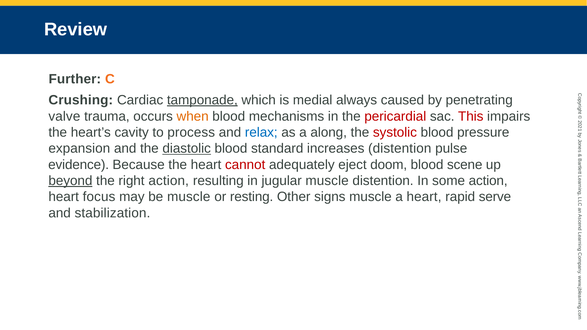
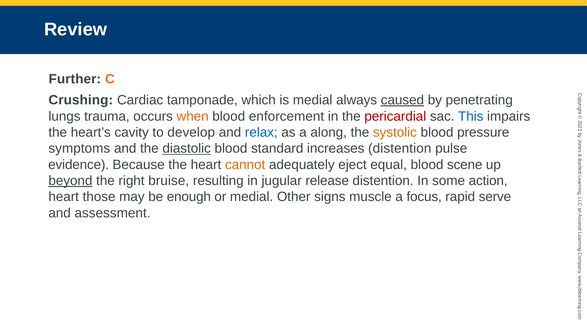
tamponade underline: present -> none (202, 100)
caused underline: none -> present (402, 100)
valve: valve -> lungs (64, 116)
mechanisms: mechanisms -> enforcement (287, 116)
This colour: red -> blue (471, 116)
process: process -> develop (191, 132)
systolic colour: red -> orange (395, 132)
expansion: expansion -> symptoms (79, 149)
cannot colour: red -> orange (245, 165)
doom: doom -> equal (389, 165)
right action: action -> bruise (169, 181)
jugular muscle: muscle -> release (327, 181)
focus: focus -> those (99, 197)
be muscle: muscle -> enough (189, 197)
or resting: resting -> medial (252, 197)
a heart: heart -> focus (424, 197)
stabilization: stabilization -> assessment (112, 213)
